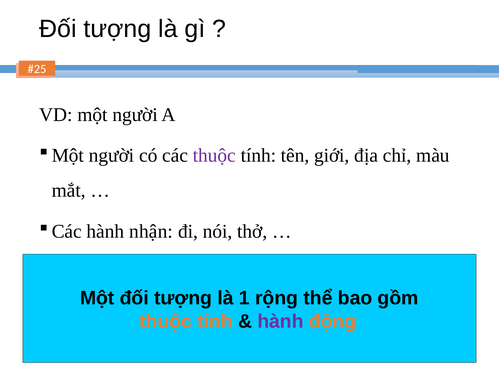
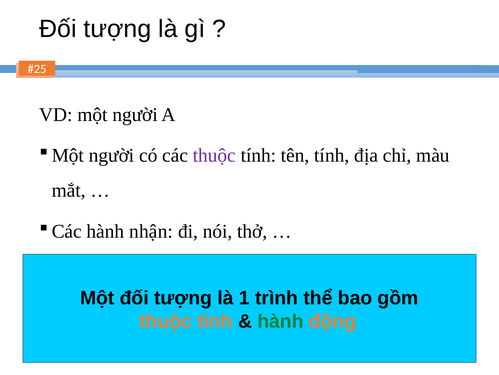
tên giới: giới -> tính (332, 155)
rộng: rộng -> trình (277, 297)
hành colour: purple -> green (281, 321)
